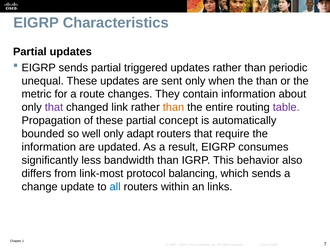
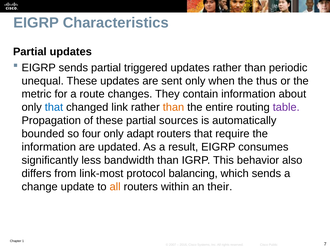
the than: than -> thus (267, 81)
that colour: purple -> blue (54, 107)
concept: concept -> sources (179, 120)
well: well -> four (91, 134)
all colour: blue -> orange (115, 186)
links: links -> their (220, 186)
